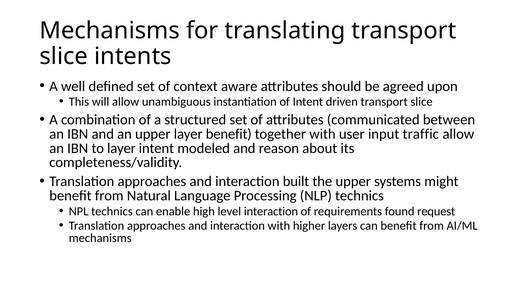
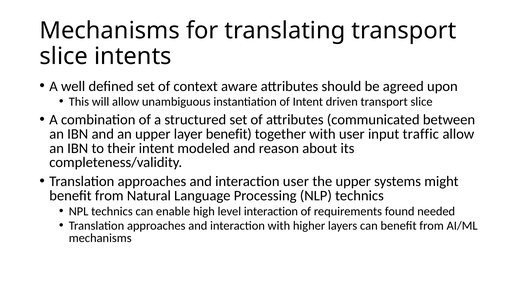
to layer: layer -> their (121, 148)
interaction built: built -> user (296, 181)
request: request -> needed (436, 211)
